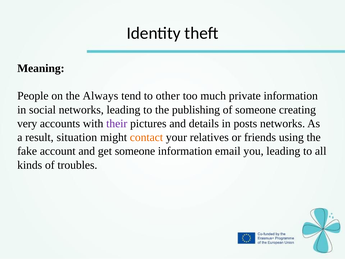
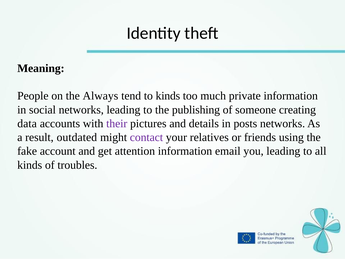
to other: other -> kinds (168, 96)
very: very -> data (27, 123)
situation: situation -> outdated (77, 137)
contact colour: orange -> purple (146, 137)
get someone: someone -> attention (135, 151)
